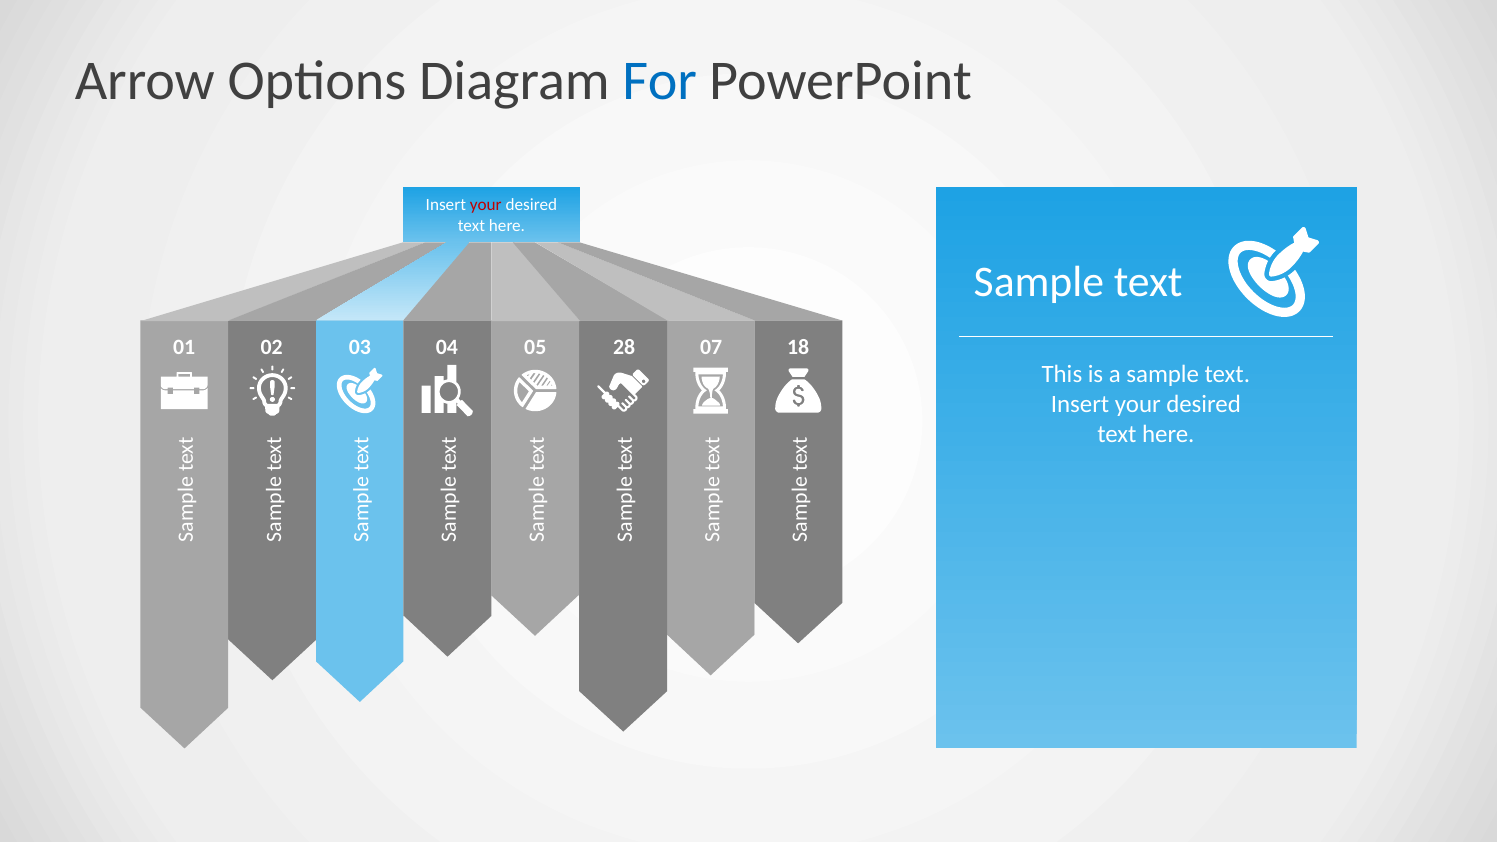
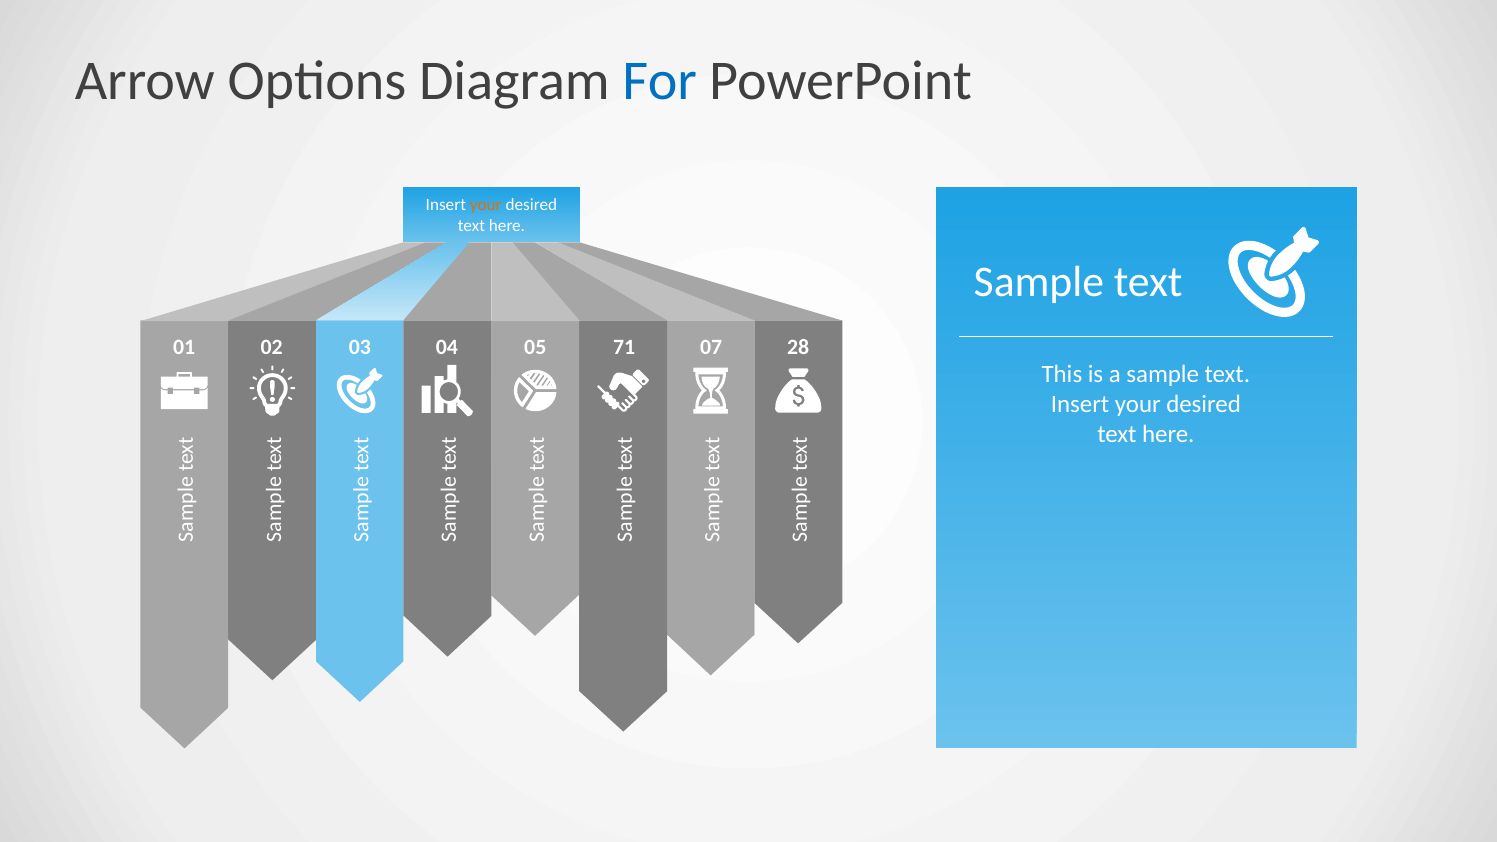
your colour: red -> orange (486, 205)
28: 28 -> 71 (624, 348)
18: 18 -> 28 (798, 348)
